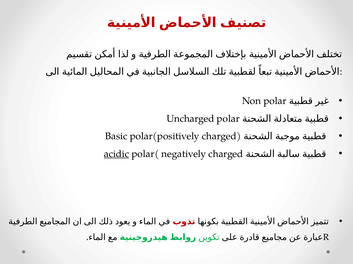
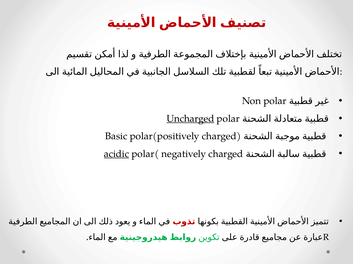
Uncharged underline: none -> present (190, 119)
